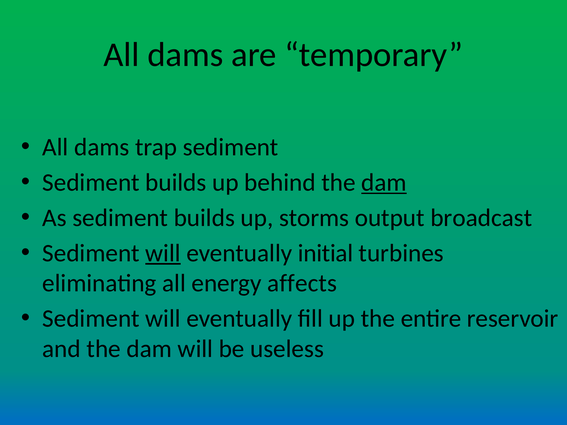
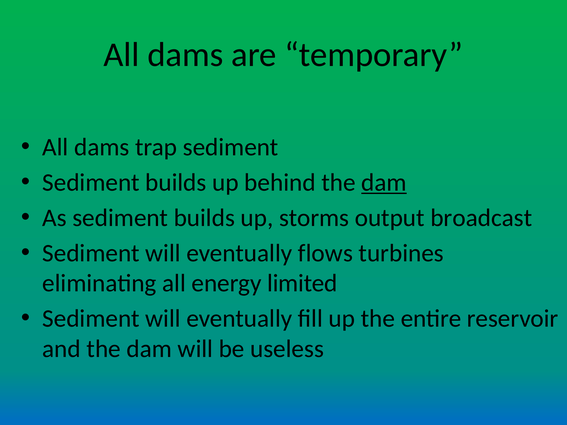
will underline: present -> none (163, 253)
initial: initial -> flows (325, 253)
affects: affects -> limited (302, 283)
